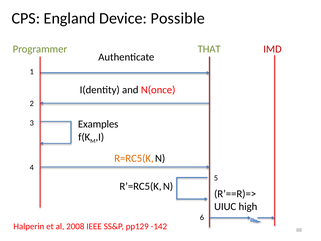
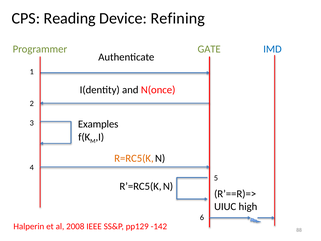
England: England -> Reading (70, 18)
Possible: Possible -> Refining (178, 18)
THAT: THAT -> GATE (209, 49)
IMD colour: red -> blue (272, 49)
